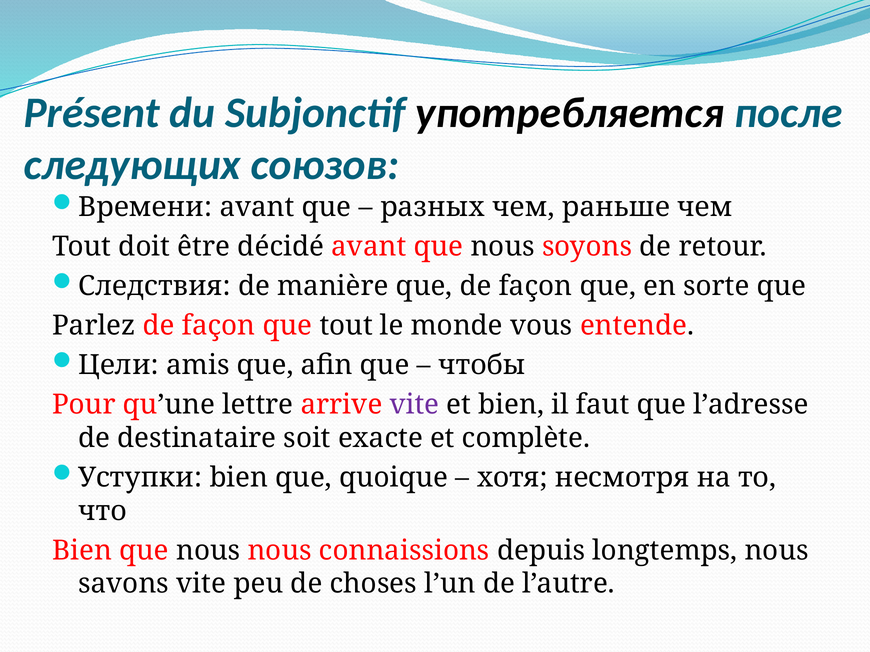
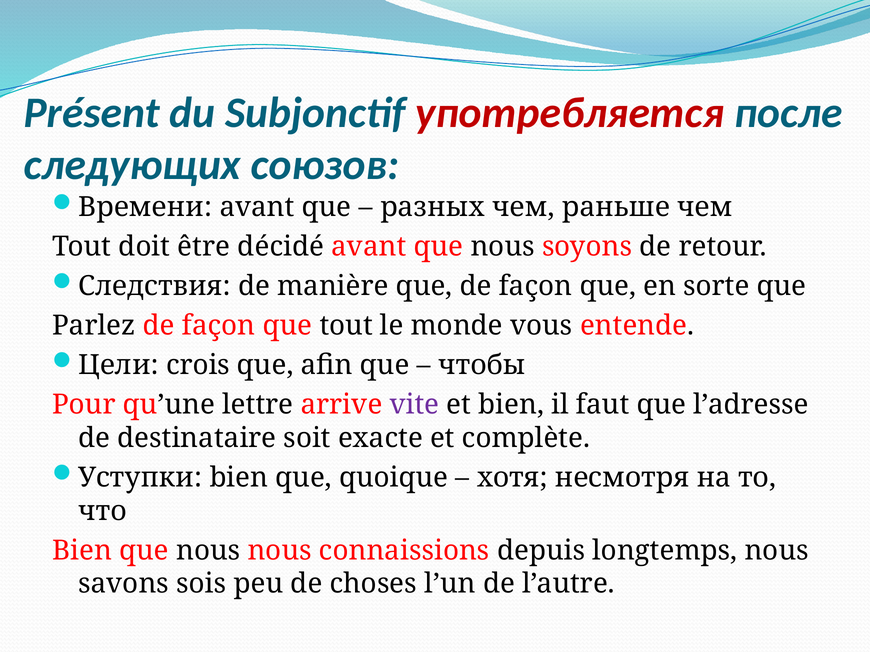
употребляется colour: black -> red (570, 113)
amis: amis -> crois (198, 365)
savons vite: vite -> sois (201, 584)
